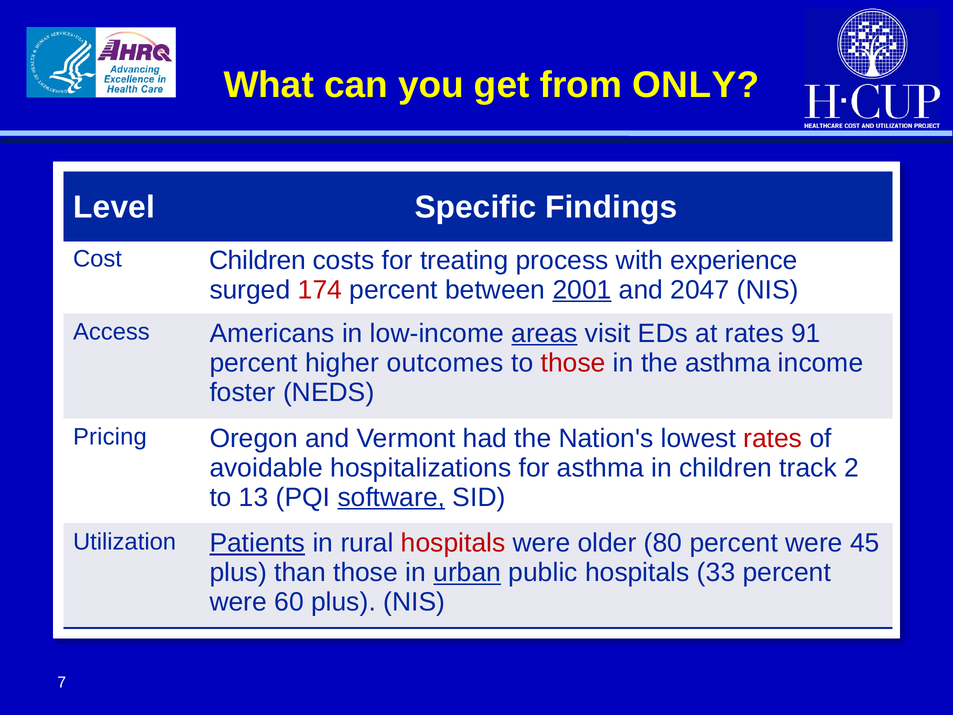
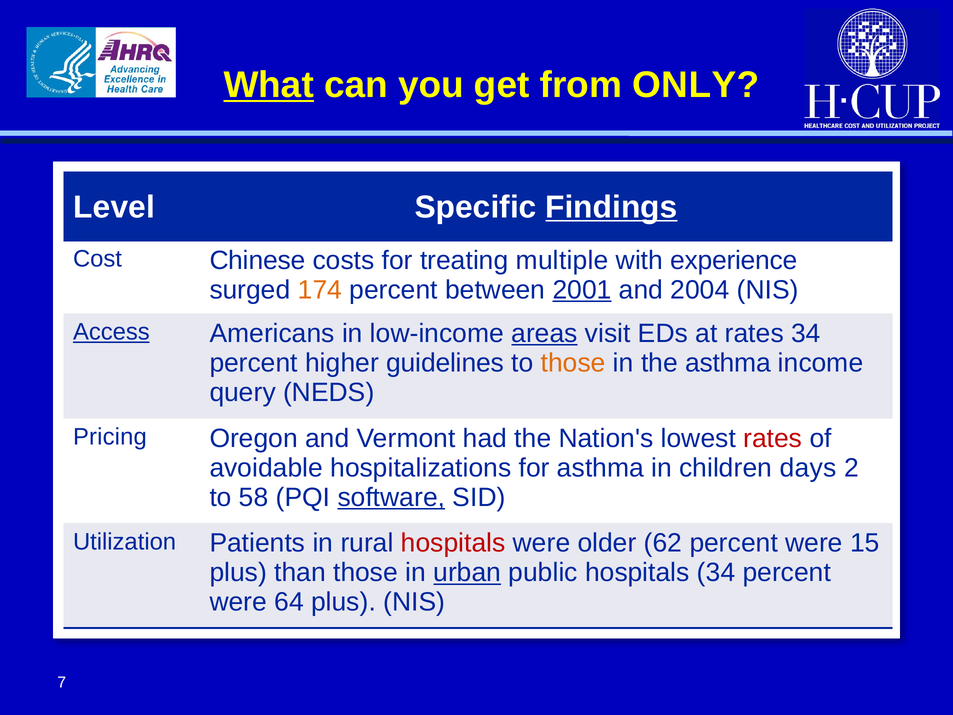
What underline: none -> present (269, 85)
Findings underline: none -> present (611, 207)
Cost Children: Children -> Chinese (257, 260)
process: process -> multiple (562, 260)
174 colour: red -> orange (320, 290)
2047: 2047 -> 2004 (700, 290)
Access underline: none -> present (111, 332)
rates 91: 91 -> 34 (806, 333)
outcomes: outcomes -> guidelines (445, 363)
those colour: red -> orange (573, 363)
foster: foster -> query (243, 392)
track: track -> days (808, 468)
13: 13 -> 58 (254, 497)
Patients underline: present -> none (257, 543)
80: 80 -> 62 (663, 543)
45: 45 -> 15 (865, 543)
hospitals 33: 33 -> 34 (716, 572)
60: 60 -> 64 (289, 602)
